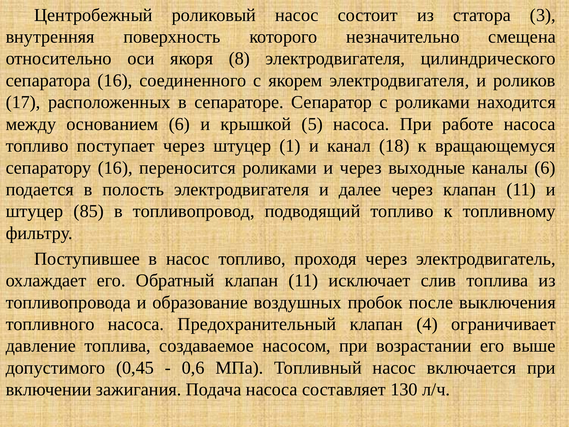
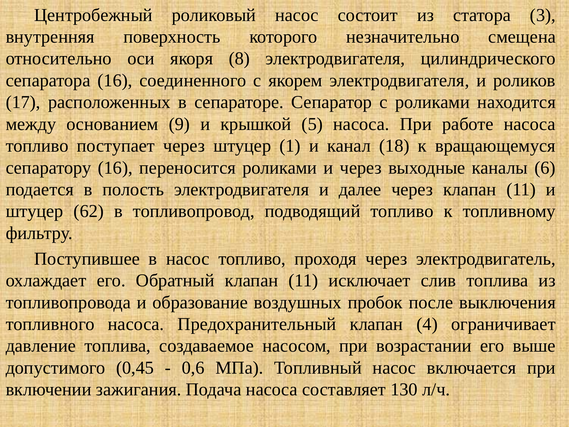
основанием 6: 6 -> 9 (179, 124)
85: 85 -> 62 (89, 211)
